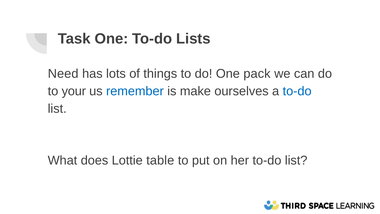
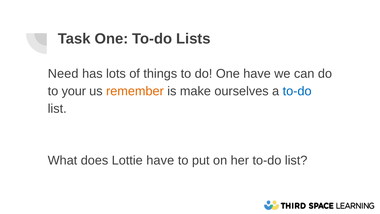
One pack: pack -> have (257, 73)
remember colour: blue -> orange (135, 91)
Lottie table: table -> have (160, 160)
